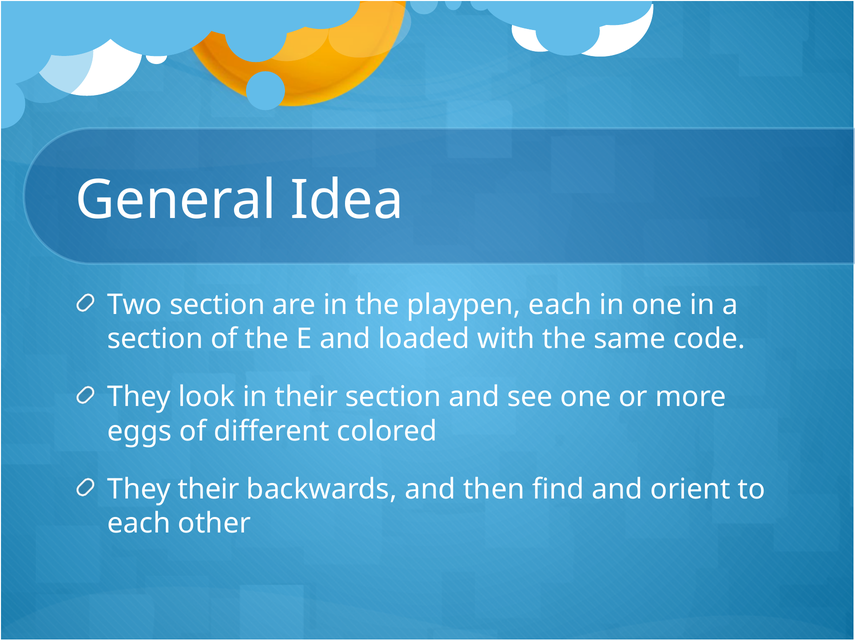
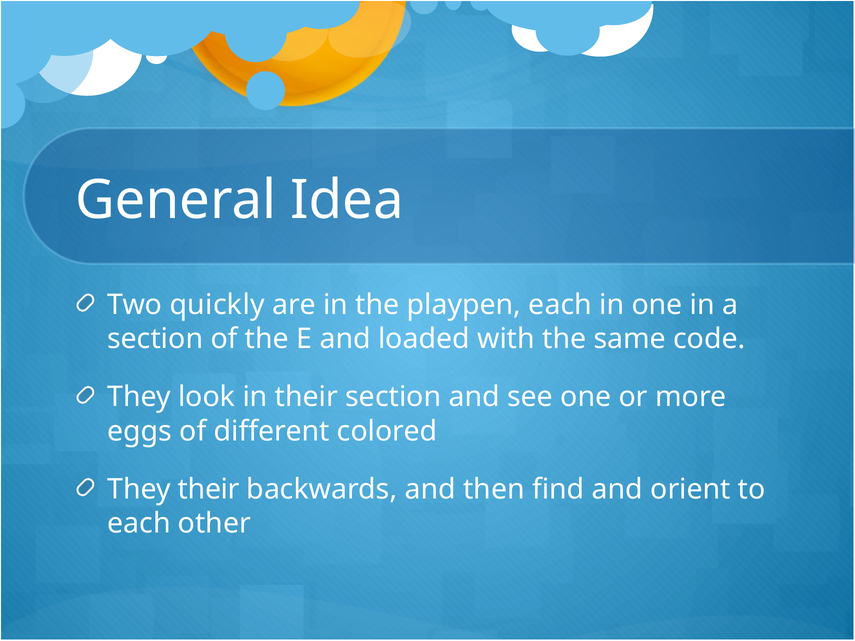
Two section: section -> quickly (217, 305)
